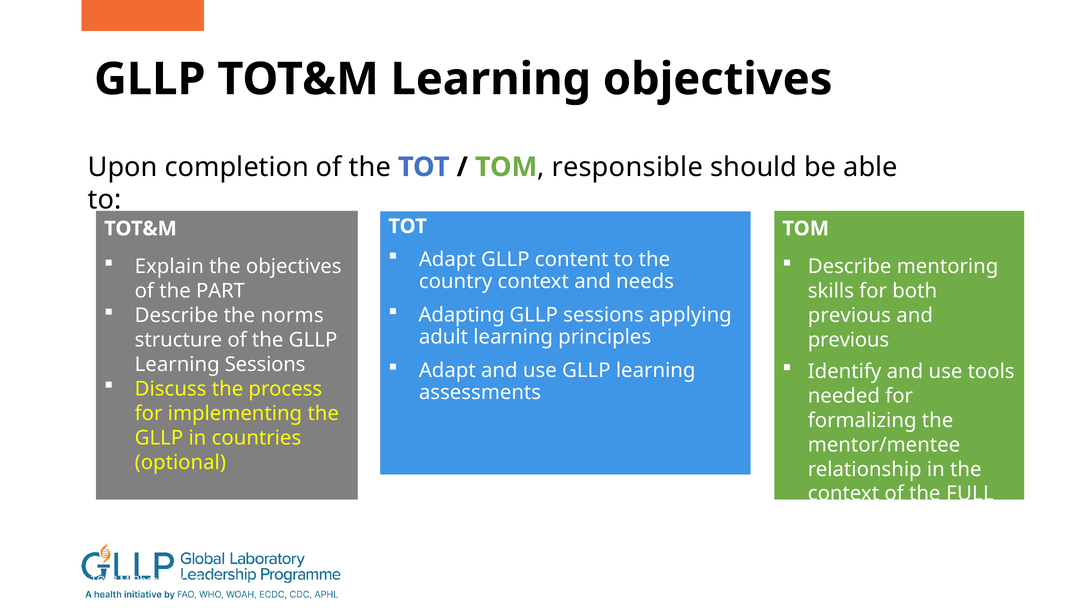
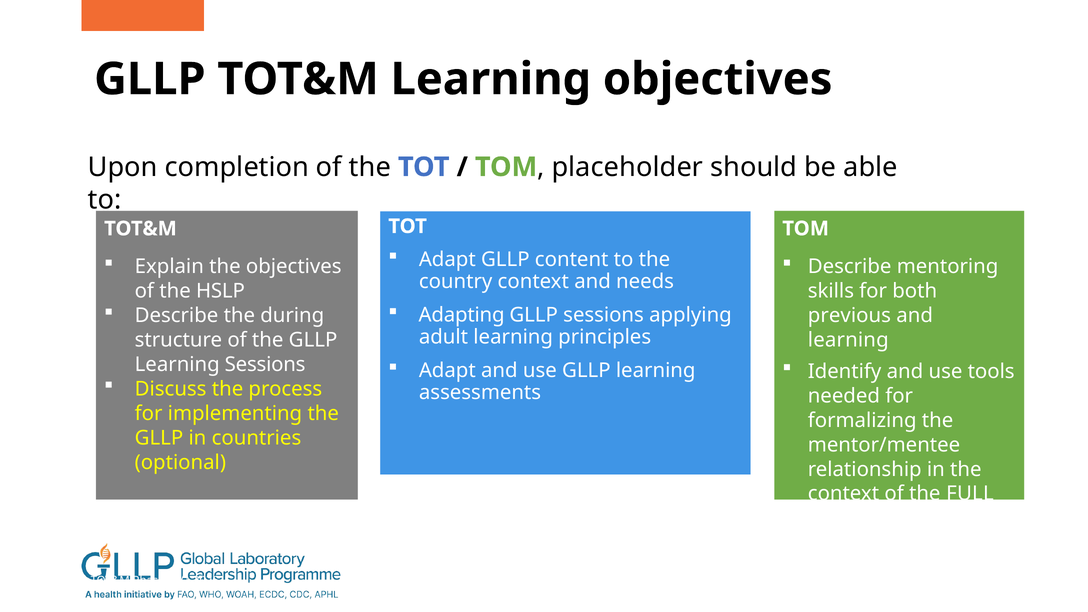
responsible: responsible -> placeholder (627, 167)
PART: PART -> HSLP (220, 291)
norms: norms -> during (292, 316)
previous: previous -> learning (848, 340)
